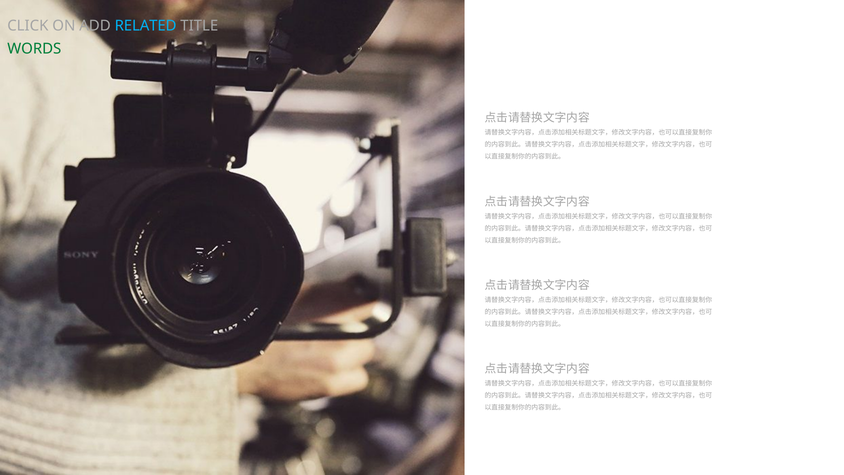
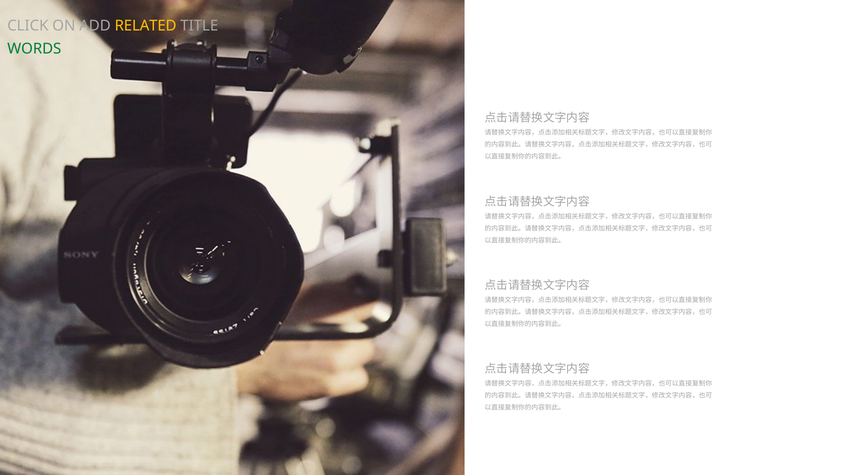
RELATED colour: light blue -> yellow (146, 26)
